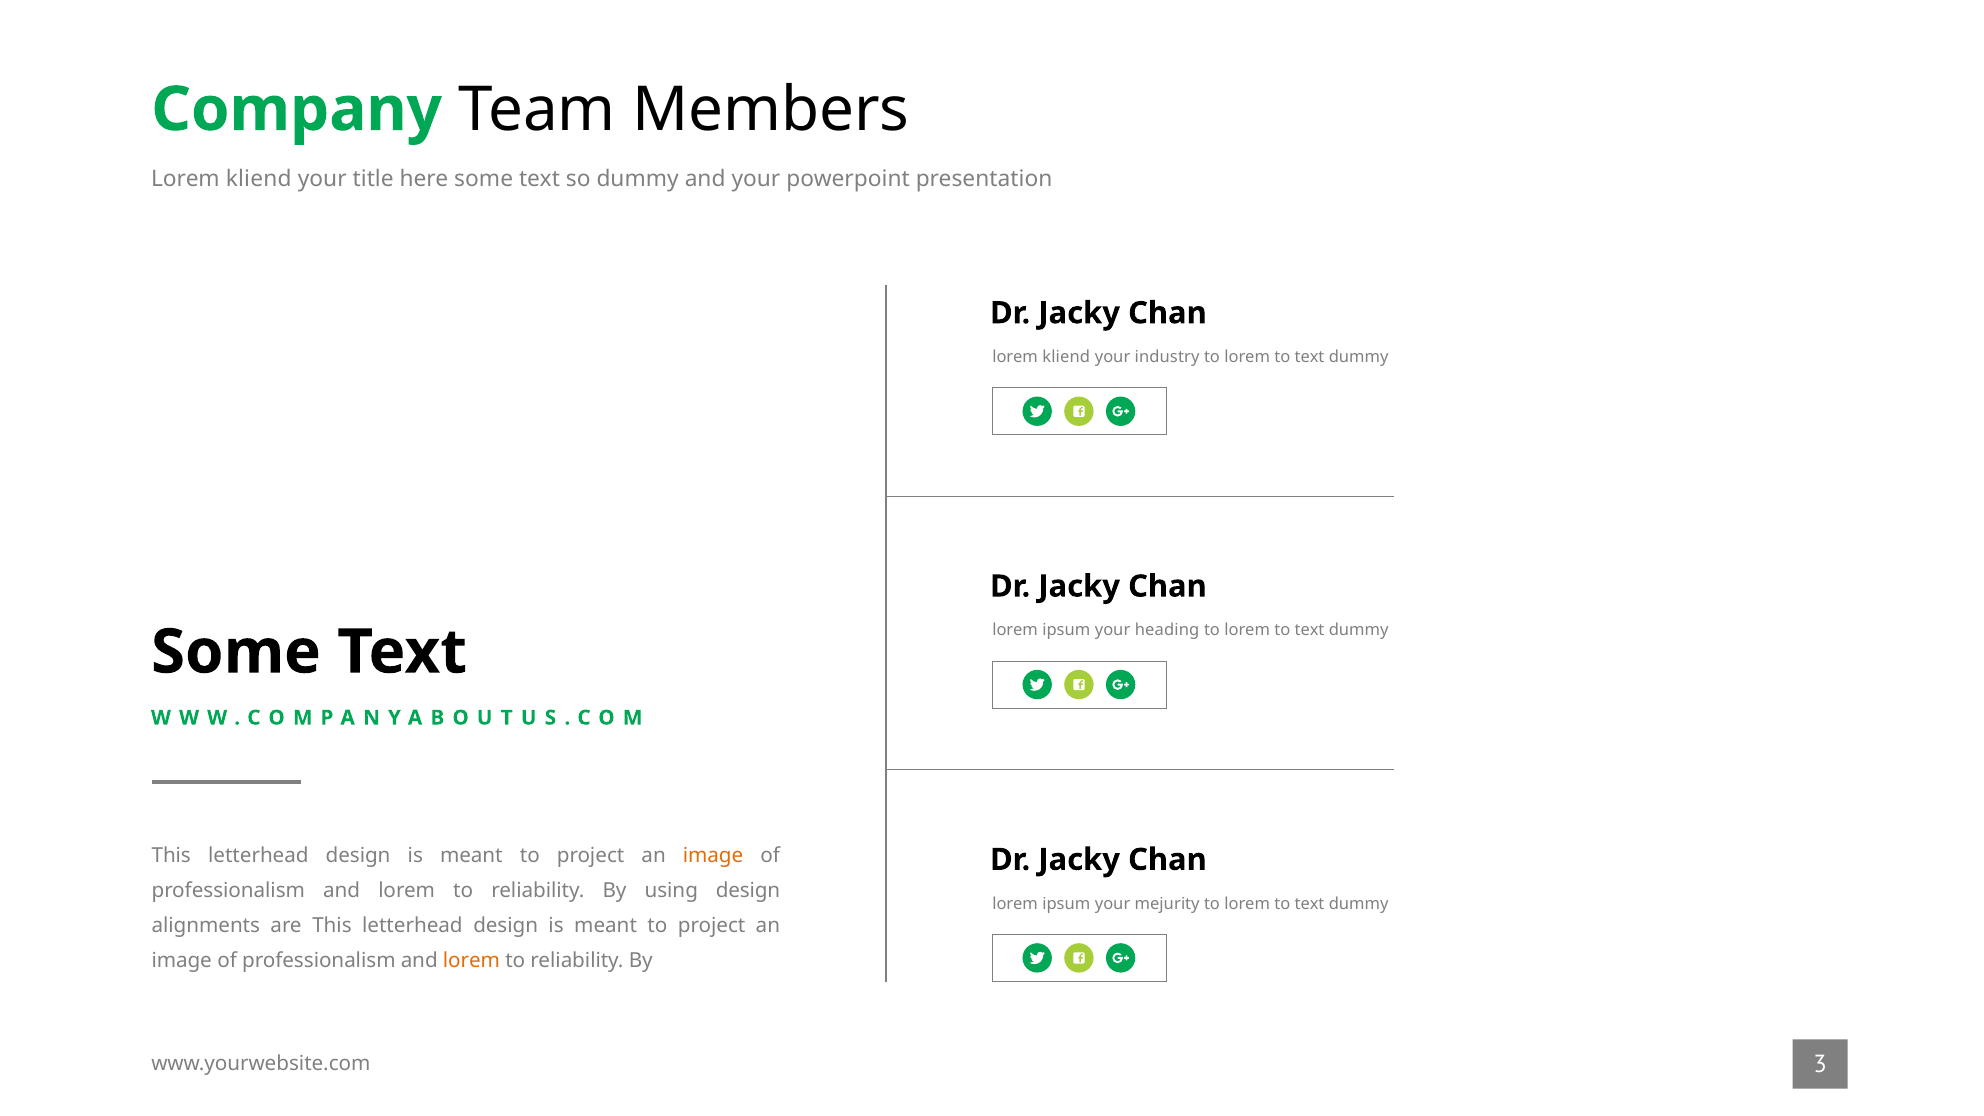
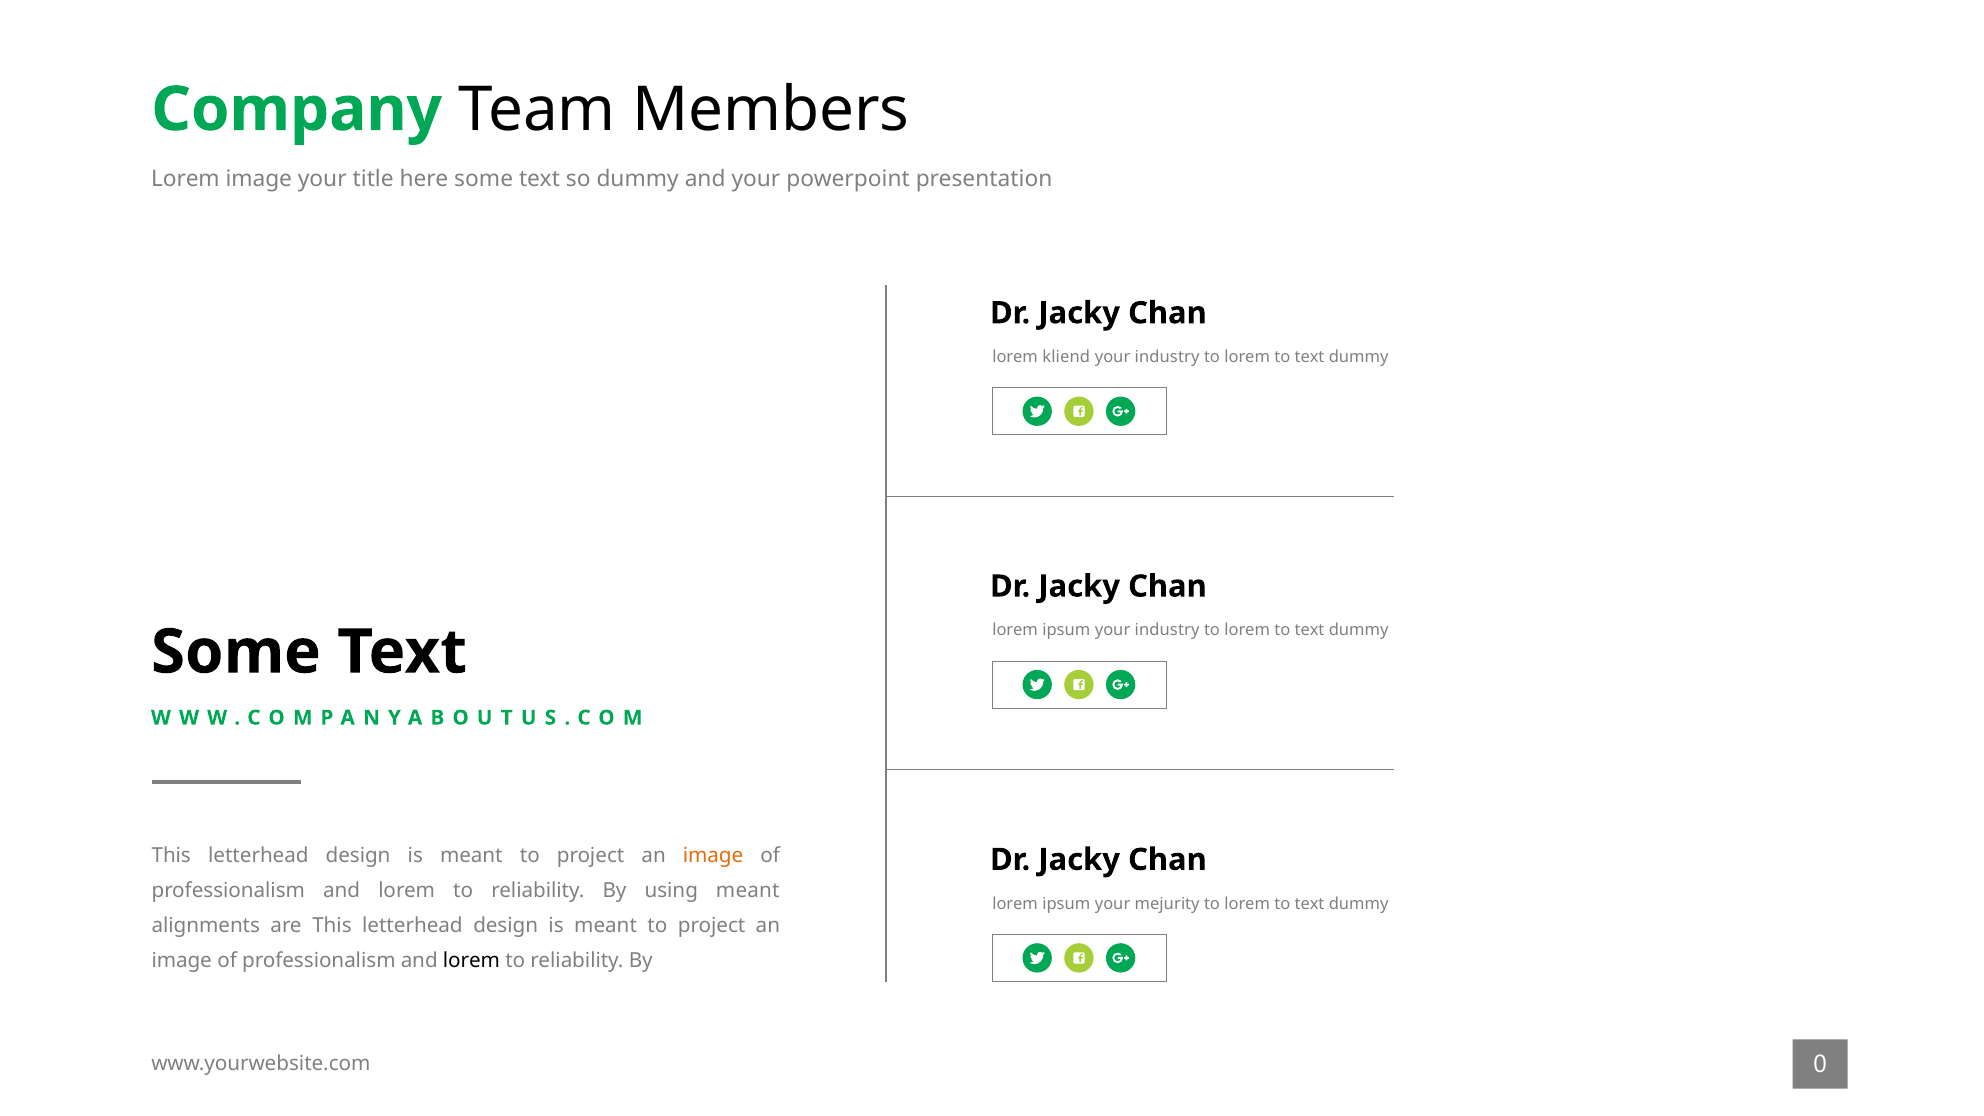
kliend: kliend -> image (259, 179)
ipsum your heading: heading -> industry (1167, 630)
using design: design -> meant (748, 891)
lorem colour: orange -> black (471, 961)
3: 3 -> 0 (1820, 1065)
